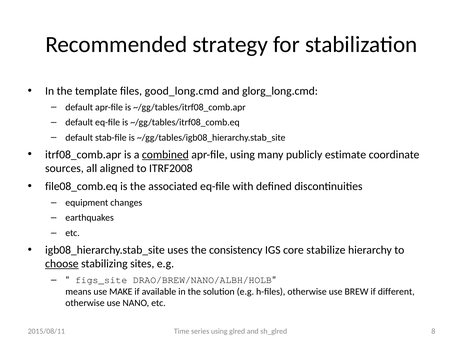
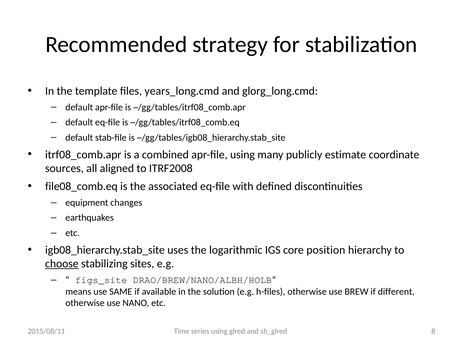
good_long.cmd: good_long.cmd -> years_long.cmd (182, 91)
combined underline: present -> none (165, 155)
consistency: consistency -> logarithmic (236, 250)
stabilize: stabilize -> position (326, 250)
MAKE: MAKE -> SAME (121, 292)
